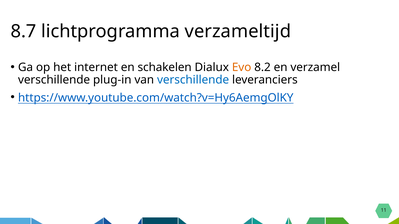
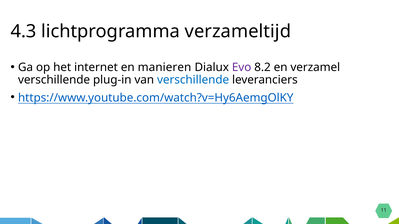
8.7: 8.7 -> 4.3 (23, 31)
schakelen: schakelen -> manieren (165, 67)
Evo colour: orange -> purple (242, 67)
